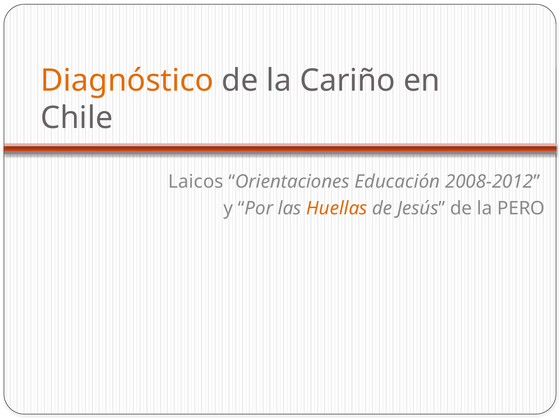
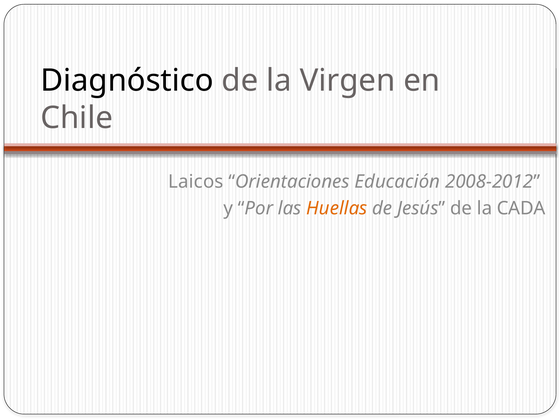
Diagnóstico colour: orange -> black (127, 81)
Cariño: Cariño -> Virgen (348, 81)
PERO: PERO -> CADA (521, 208)
